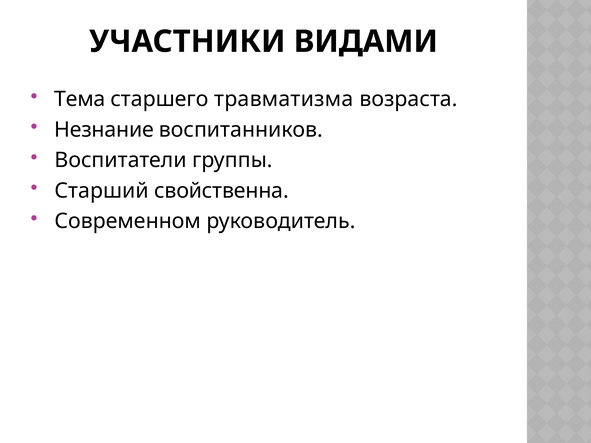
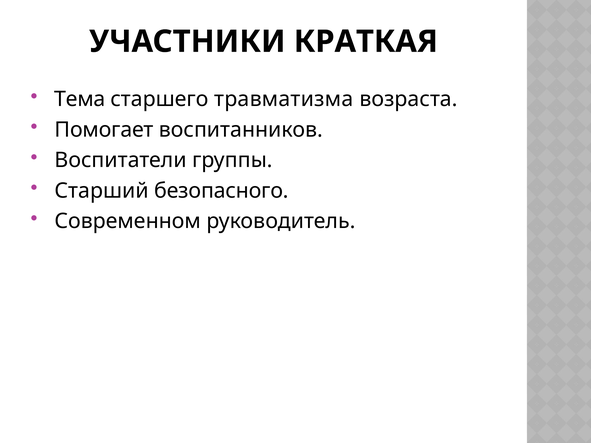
ВИДАМИ: ВИДАМИ -> КРАТКАЯ (366, 42)
Незнание: Незнание -> Помогает (104, 130)
свойственна: свойственна -> безопасного (221, 191)
